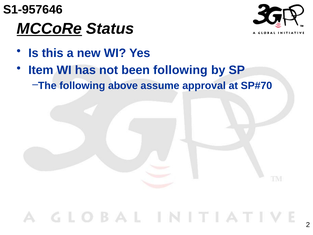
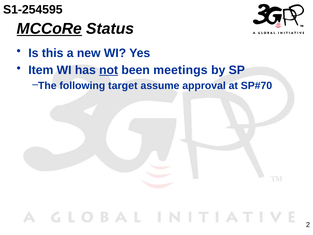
S1-957646: S1-957646 -> S1-254595 (33, 10)
not underline: none -> present (109, 70)
been following: following -> meetings (180, 70)
above: above -> target (123, 86)
